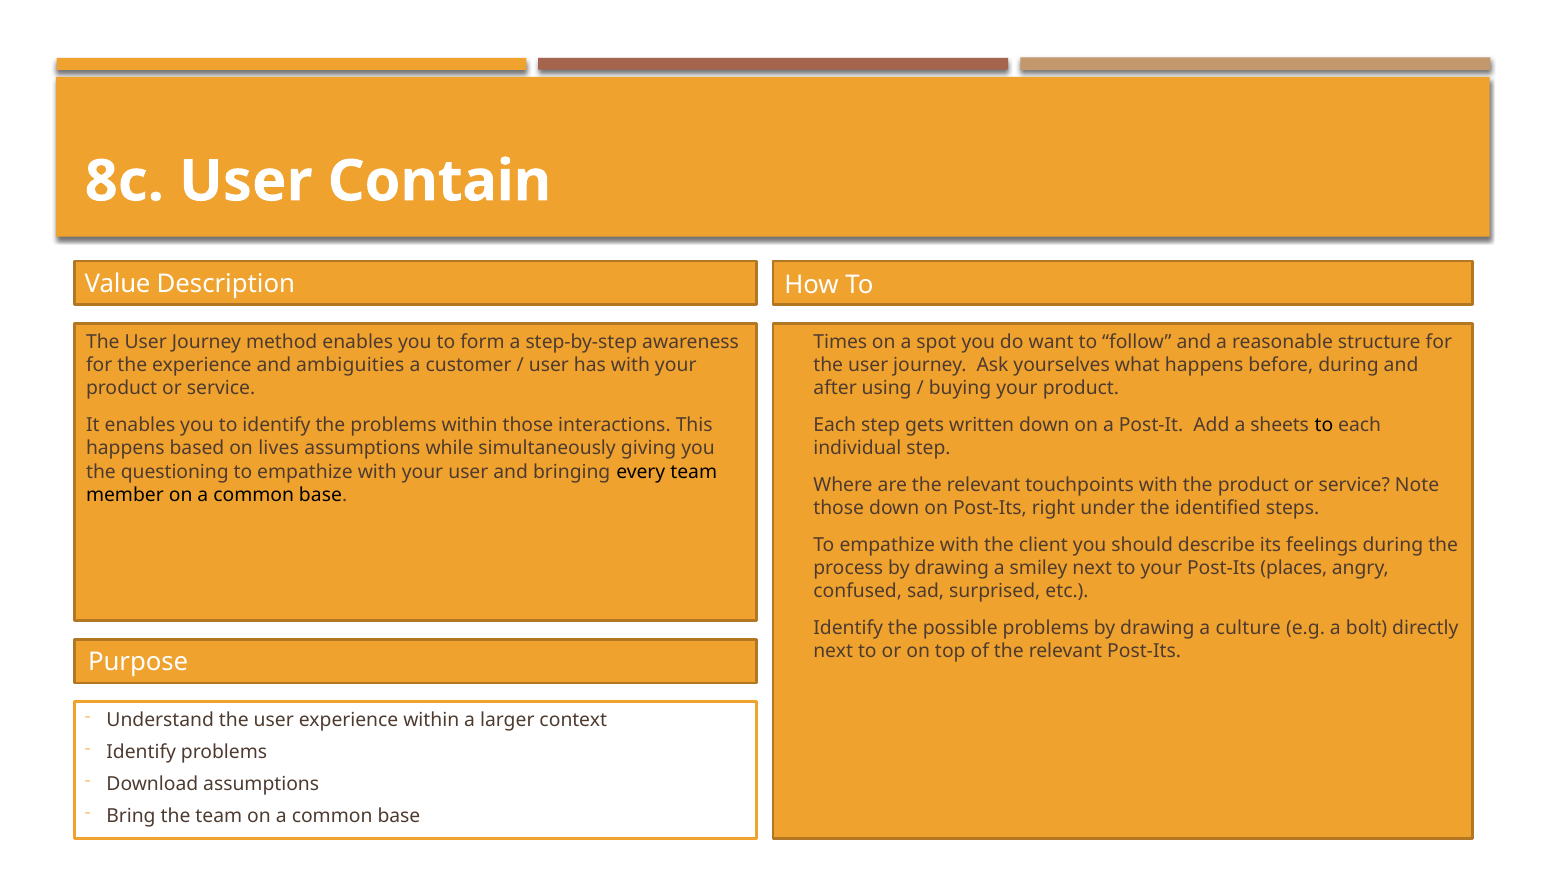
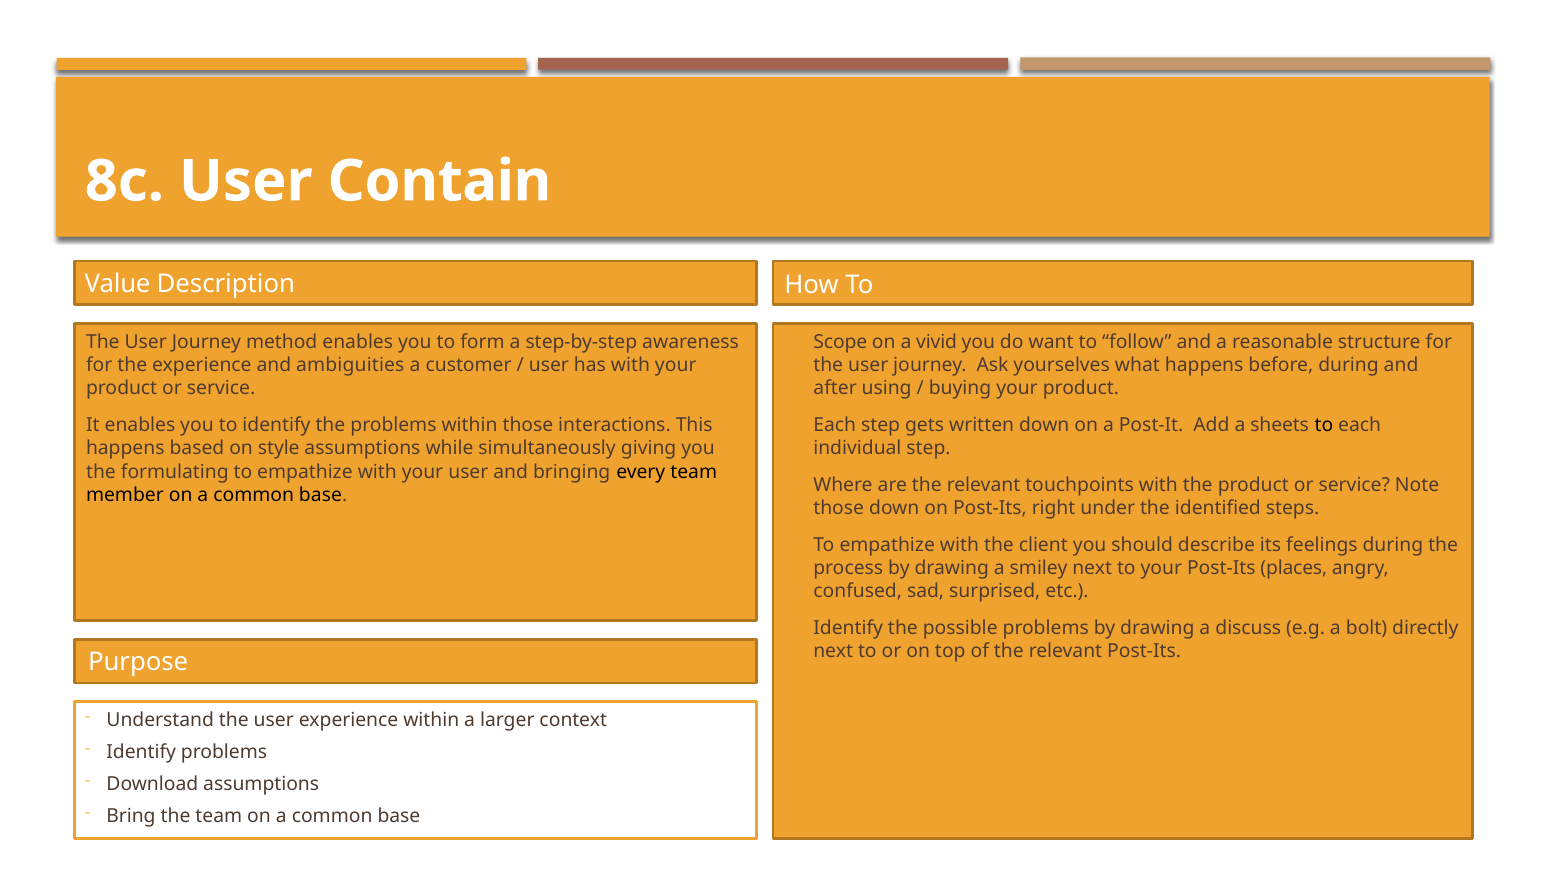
Times: Times -> Scope (840, 342)
spot: spot -> vivid (937, 342)
lives: lives -> style (279, 449)
questioning: questioning -> formulating (175, 472)
culture: culture -> discuss (1248, 628)
